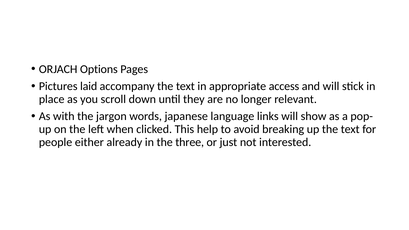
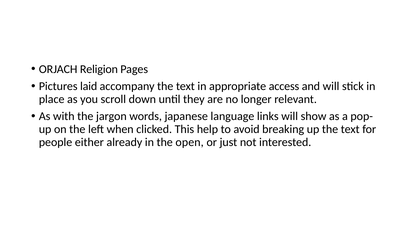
Options: Options -> Religion (99, 69)
three: three -> open (190, 142)
